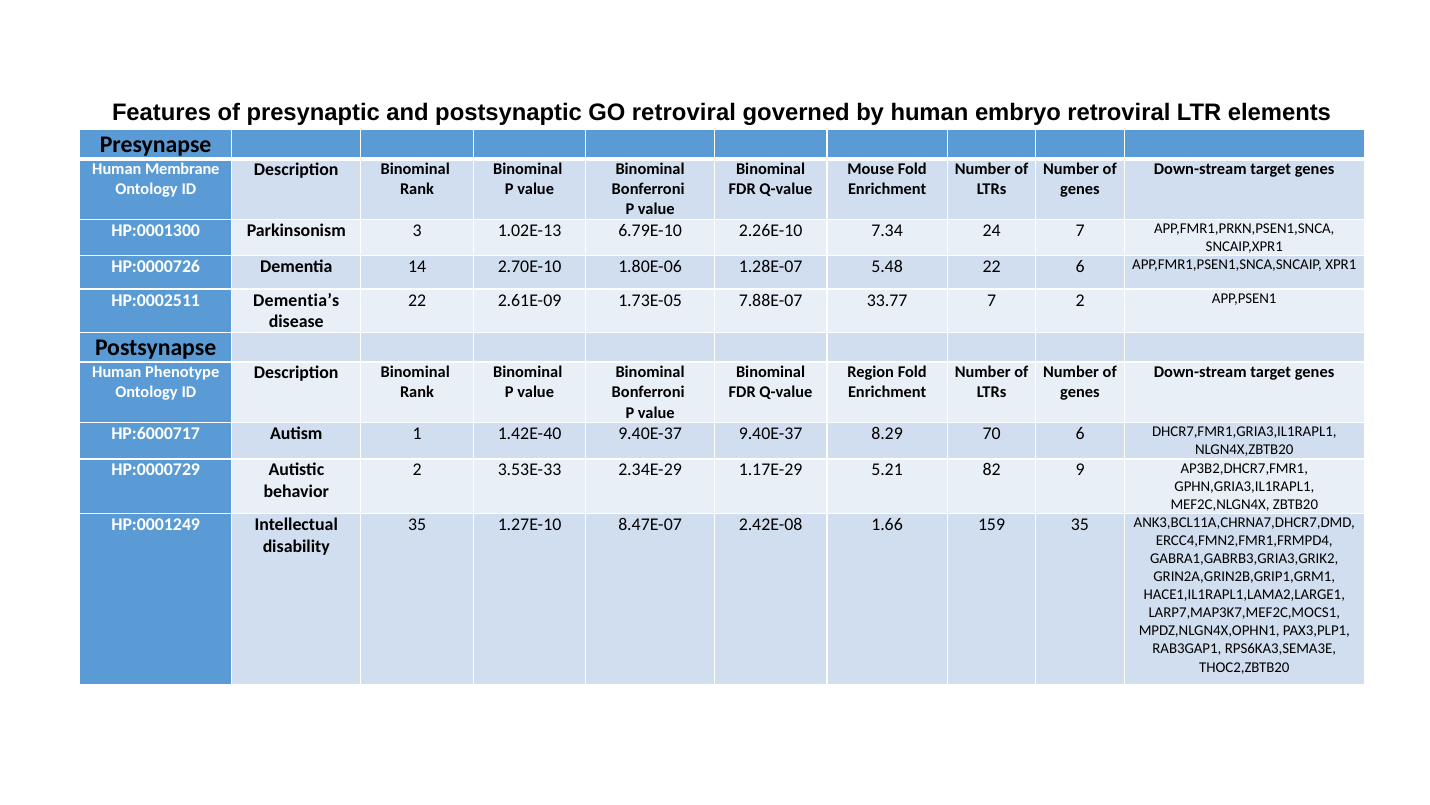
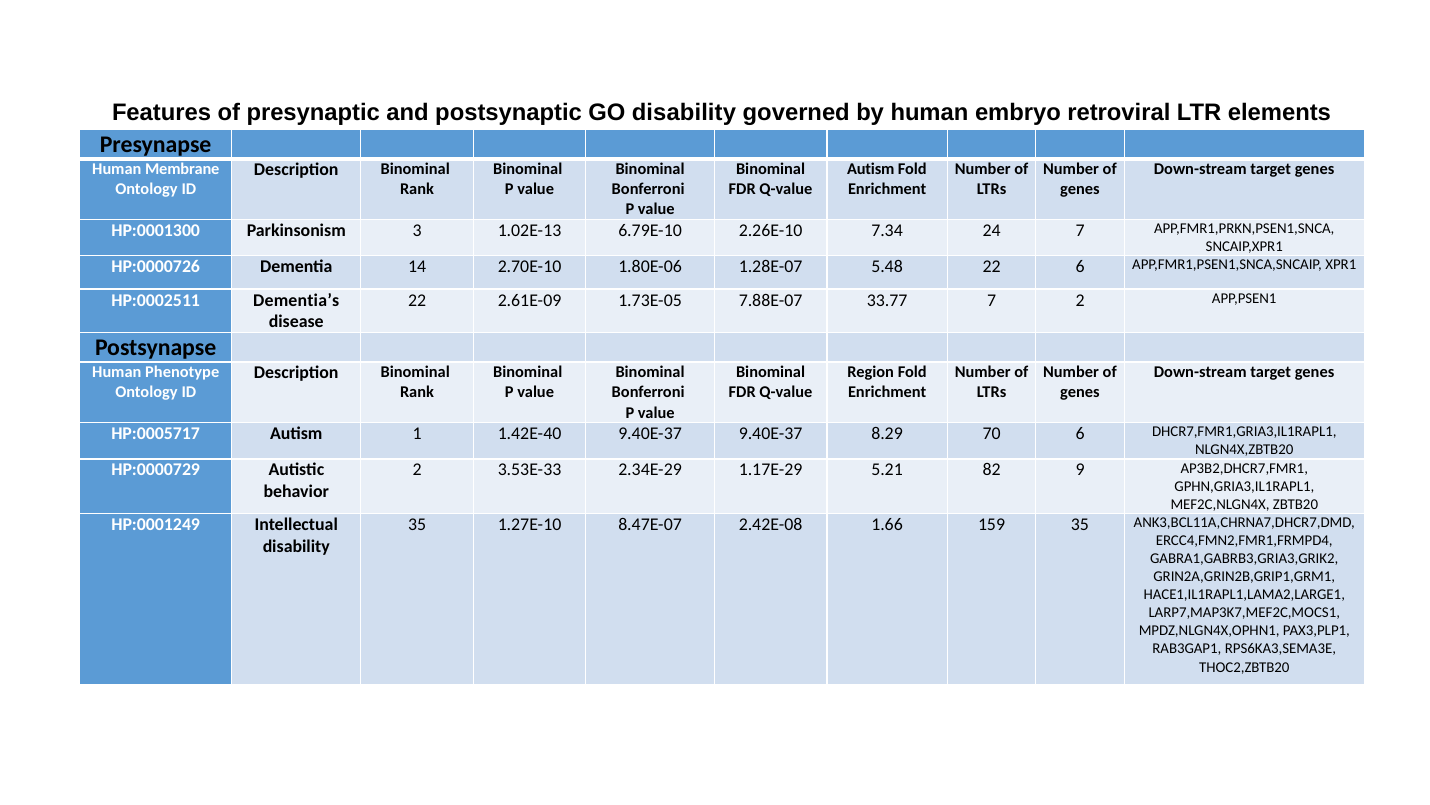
GO retroviral: retroviral -> disability (684, 112)
Mouse: Mouse -> Autism (871, 169)
HP:6000717: HP:6000717 -> HP:0005717 (156, 433)
